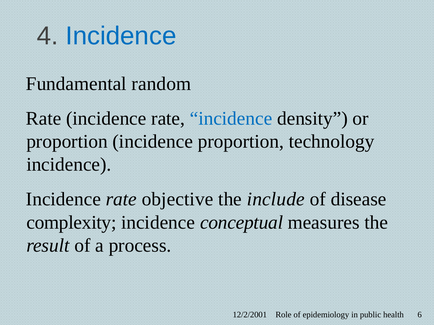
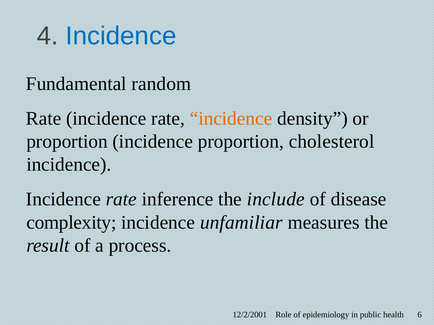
incidence colour: blue -> orange (231, 119)
technology: technology -> cholesterol (332, 142)
objective: objective -> inference (178, 200)
conceptual: conceptual -> unfamiliar (241, 223)
